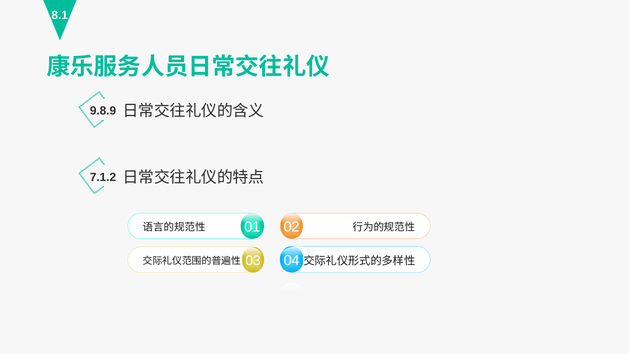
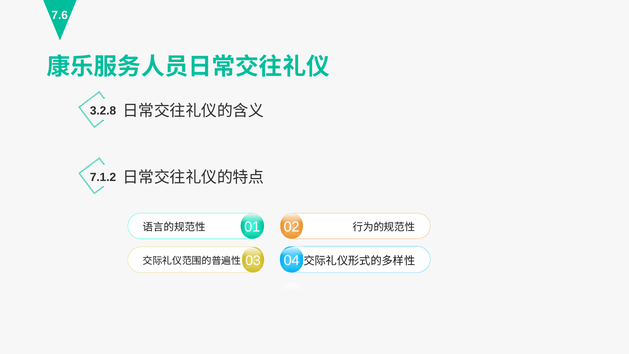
8.1: 8.1 -> 7.6 (60, 15)
9.8.9: 9.8.9 -> 3.2.8 (103, 111)
